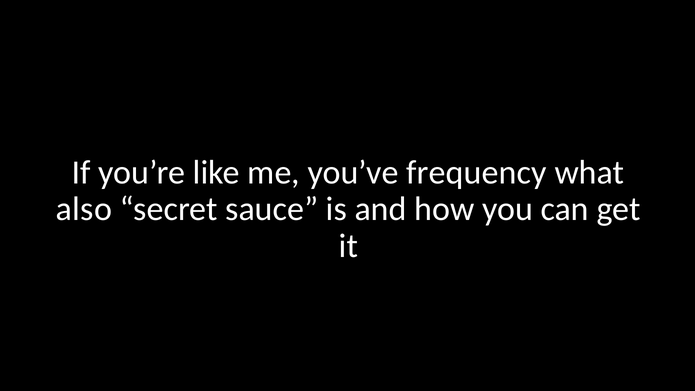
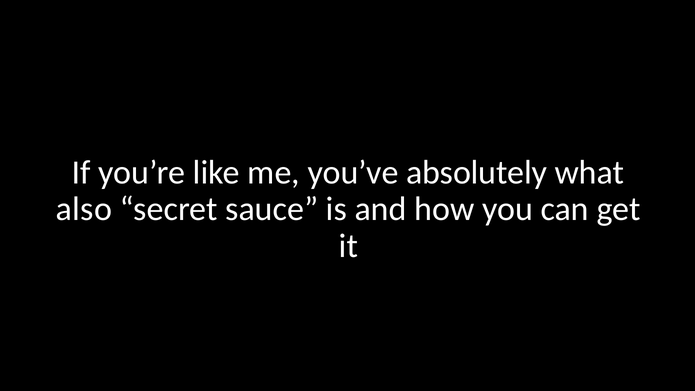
frequency: frequency -> absolutely (477, 172)
